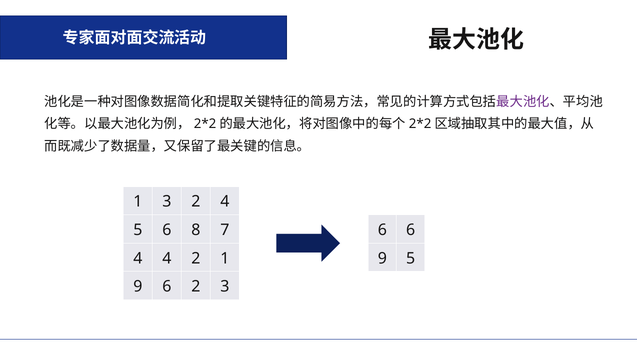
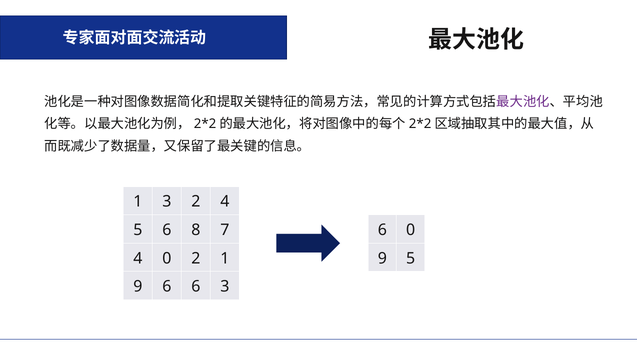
6 6: 6 -> 0 (411, 230)
4 4: 4 -> 0 (167, 258)
6 2: 2 -> 6 (196, 286)
